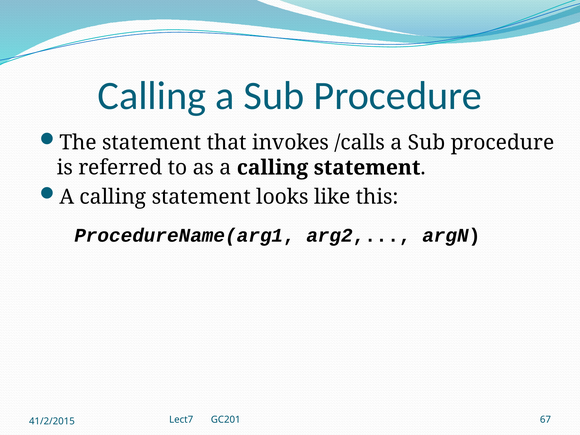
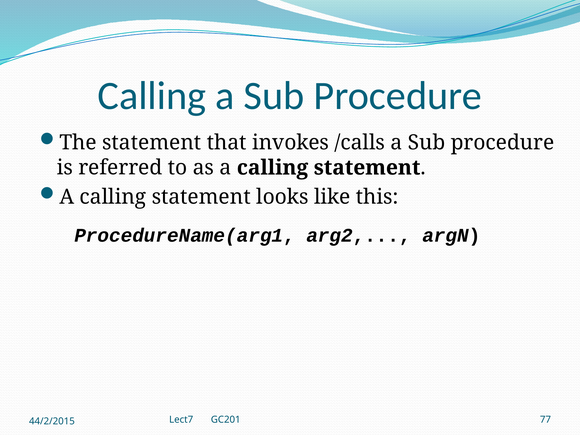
67: 67 -> 77 (545, 420)
41/2/2015: 41/2/2015 -> 44/2/2015 (52, 421)
